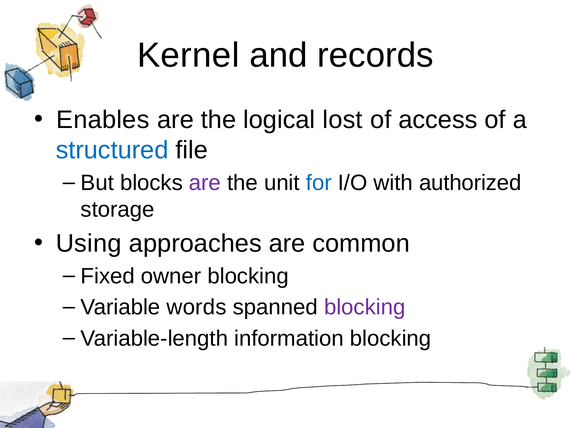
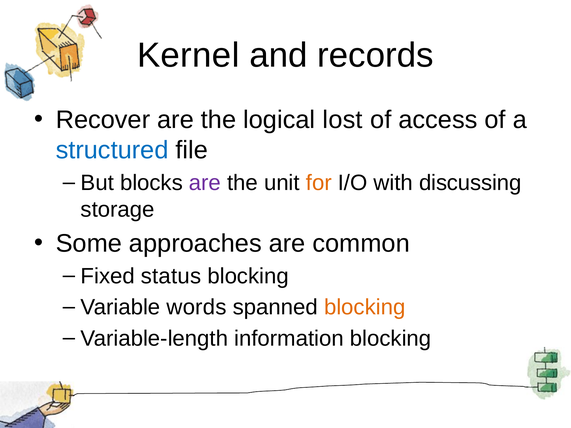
Enables: Enables -> Recover (103, 120)
for colour: blue -> orange (319, 183)
authorized: authorized -> discussing (470, 183)
Using: Using -> Some (89, 244)
owner: owner -> status (171, 276)
blocking colour: purple -> orange (365, 307)
